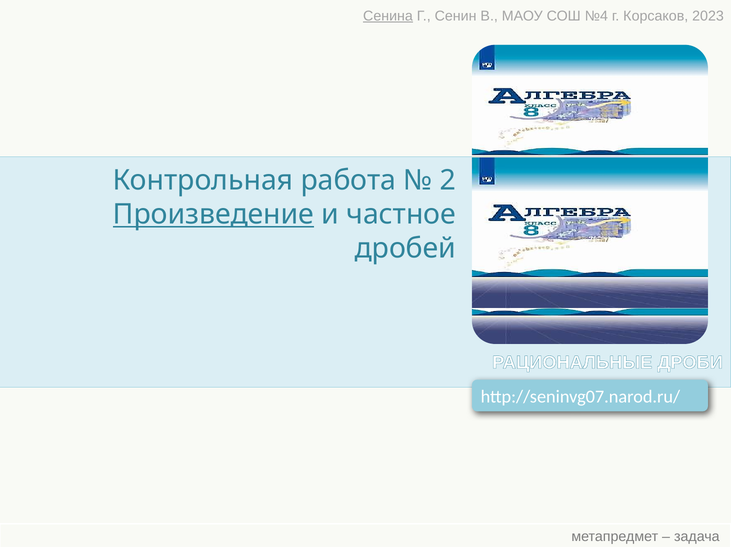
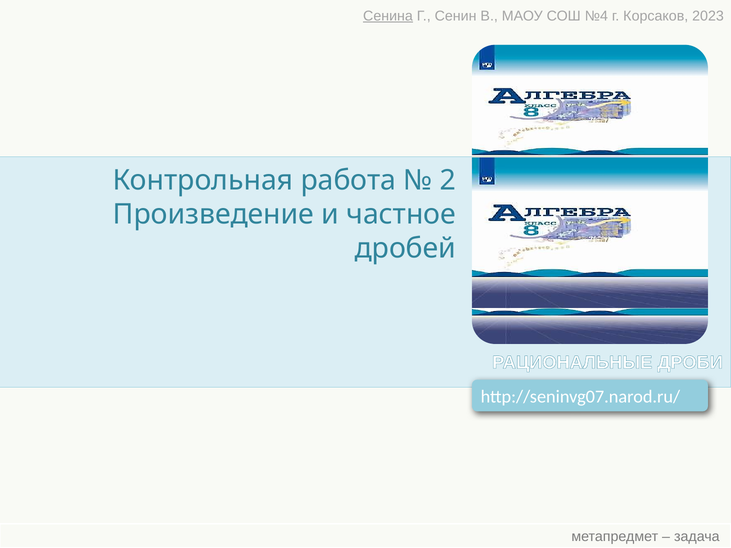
Произведение underline: present -> none (213, 214)
